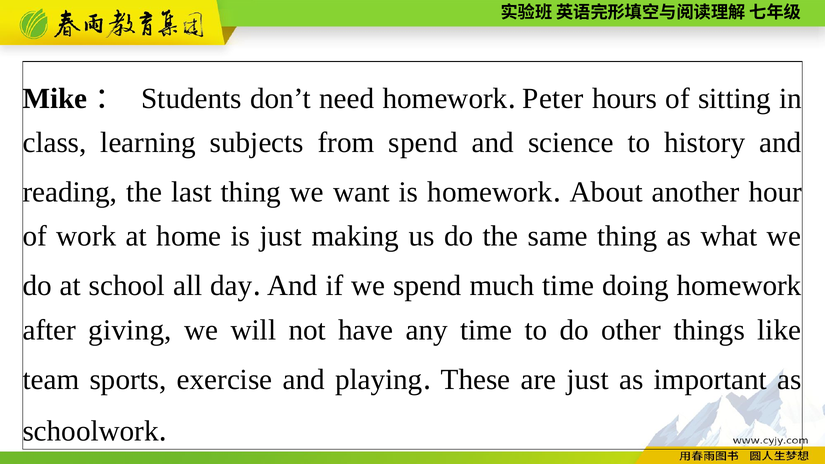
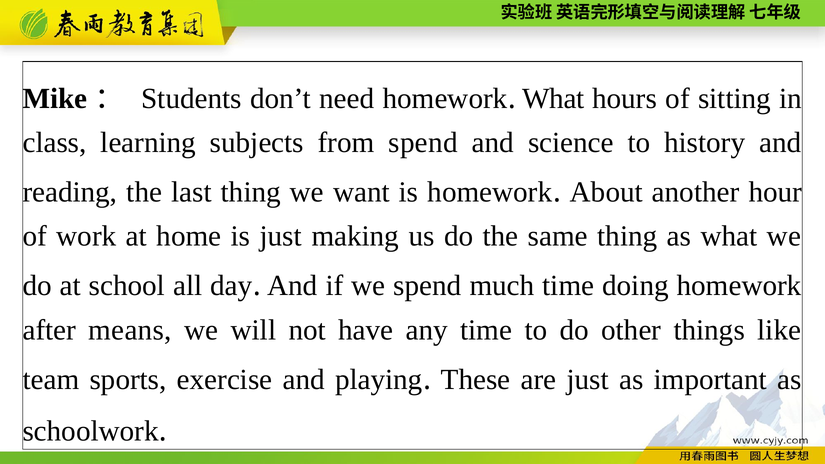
Peter: Peter -> What (553, 98)
giving: giving -> means (130, 330)
